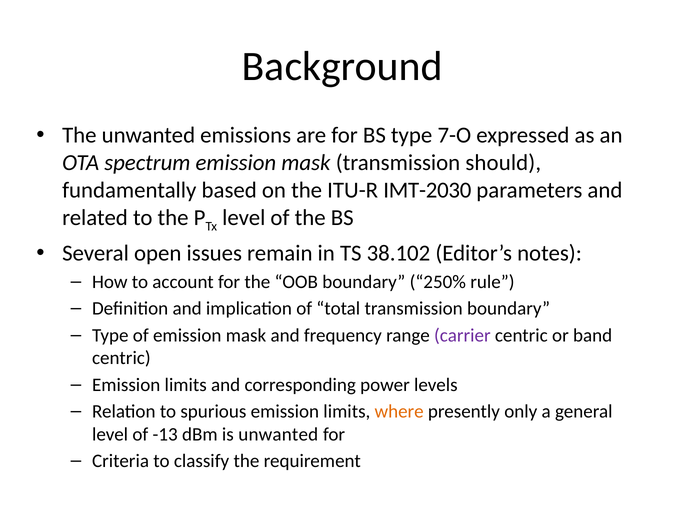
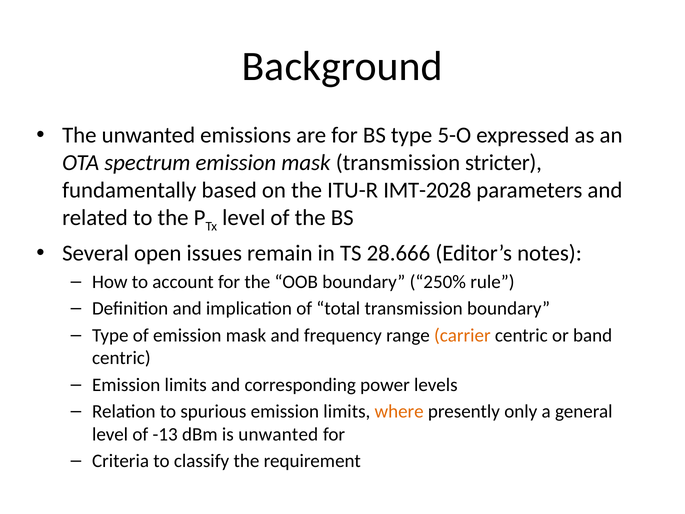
7-O: 7-O -> 5-O (454, 135)
should: should -> stricter (503, 163)
IMT-2030: IMT-2030 -> IMT-2028 (427, 190)
38.102: 38.102 -> 28.666 (398, 253)
carrier colour: purple -> orange (462, 335)
